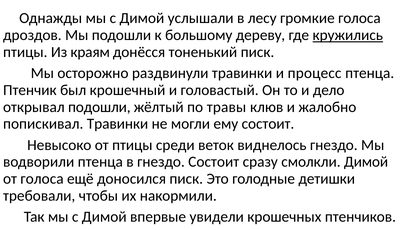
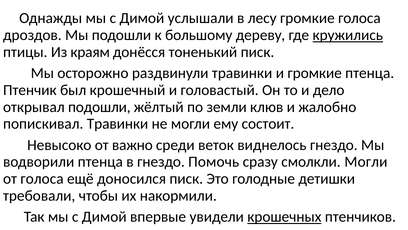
и процесс: процесс -> громкие (315, 73)
травы: травы -> земли (227, 107)
от птицы: птицы -> важно (132, 145)
гнездо Состоит: Состоит -> Помочь (214, 162)
смолкли Димой: Димой -> Могли (366, 162)
крошечных underline: none -> present (284, 216)
